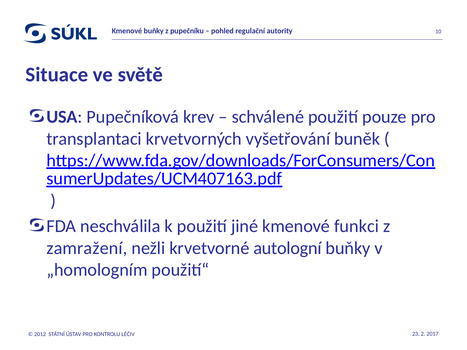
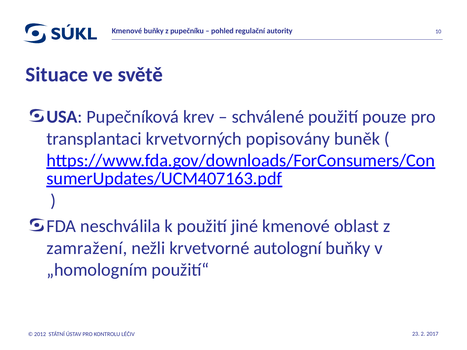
vyšetřování: vyšetřování -> popisovány (288, 139)
funkci: funkci -> oblast (357, 226)
